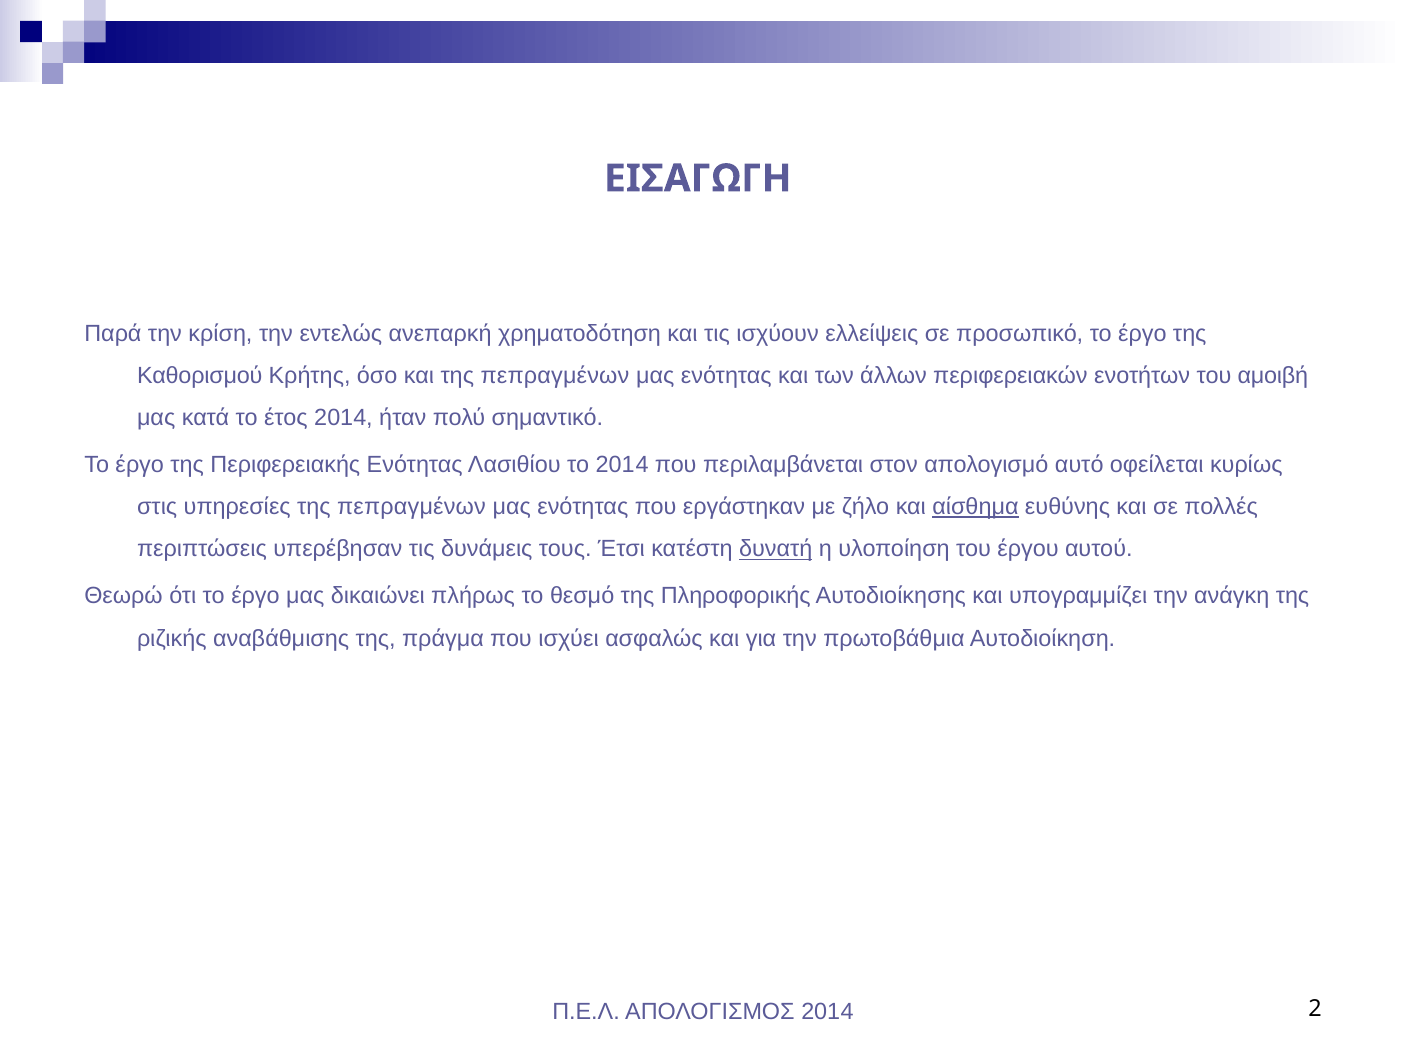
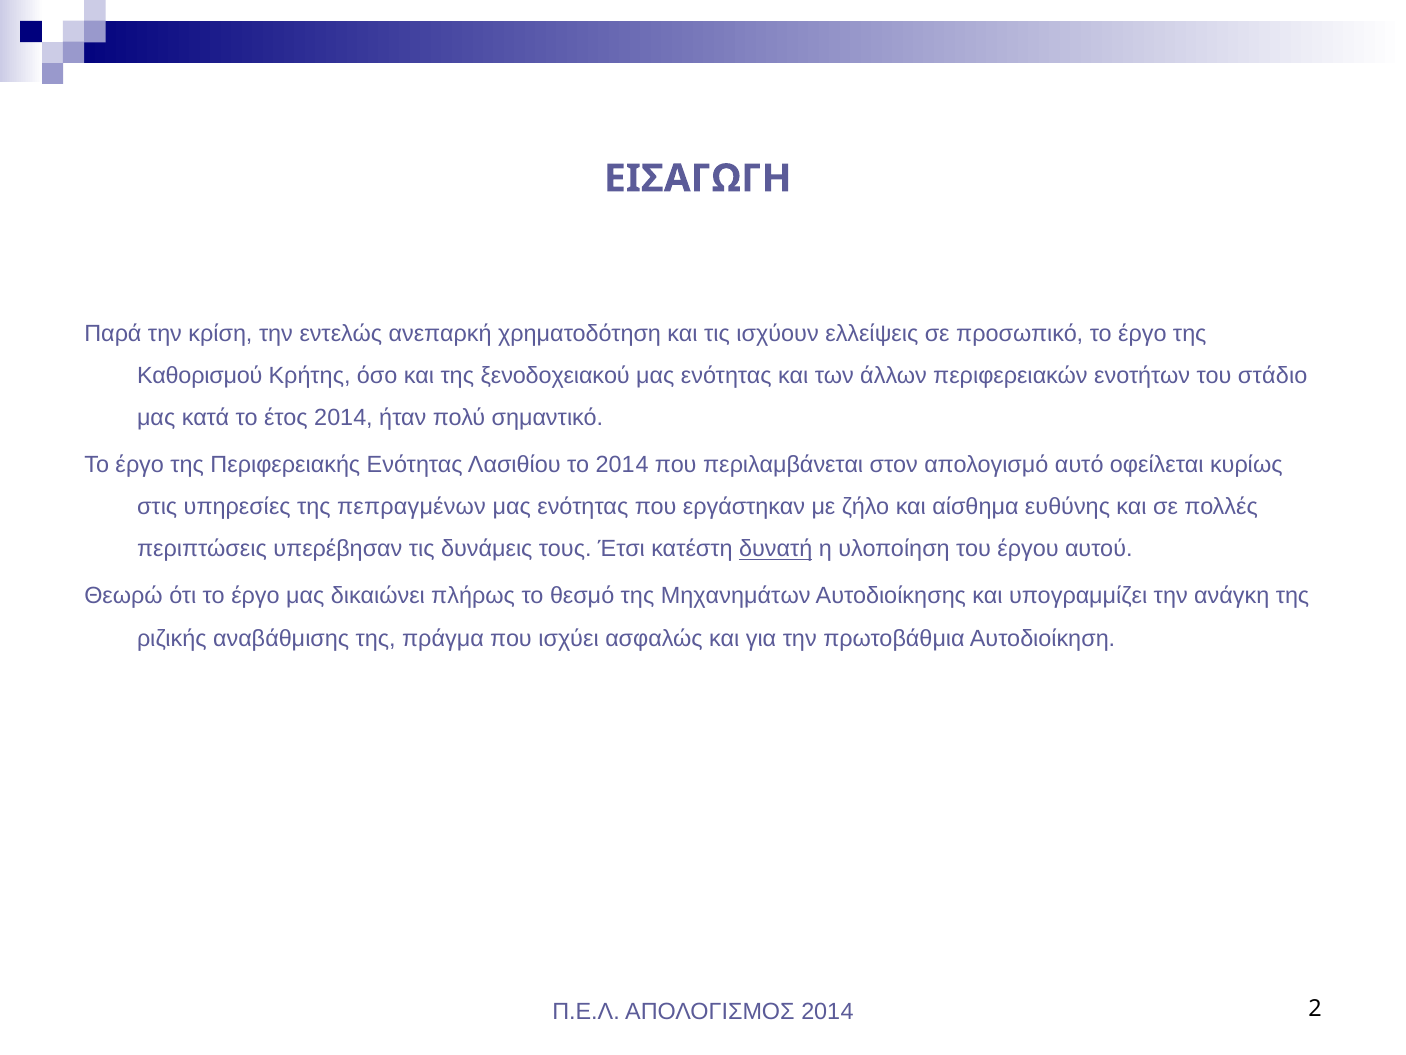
και της πεπραγμένων: πεπραγμένων -> ξενοδοχειακού (555, 376)
αμοιβή: αμοιβή -> στάδιο (1273, 376)
αίσθημα underline: present -> none (975, 507)
Πληροφορικής: Πληροφορικής -> Μηχανημάτων (736, 596)
